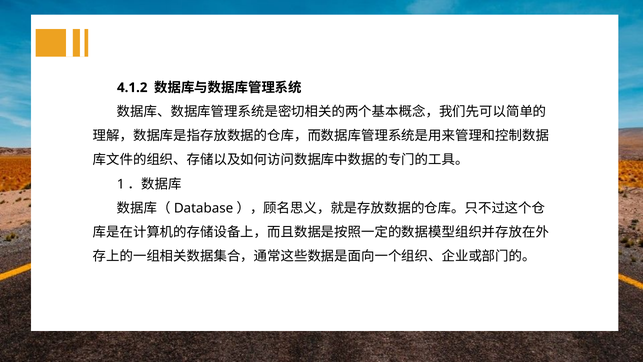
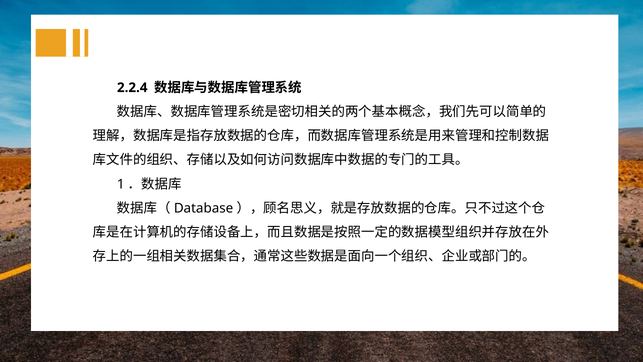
4.1.2: 4.1.2 -> 2.2.4 (132, 88)
